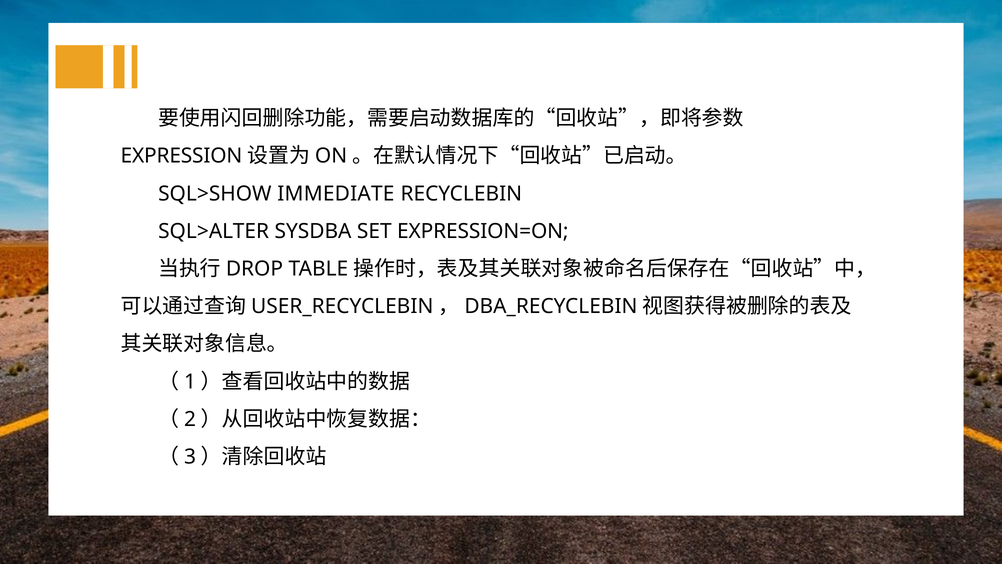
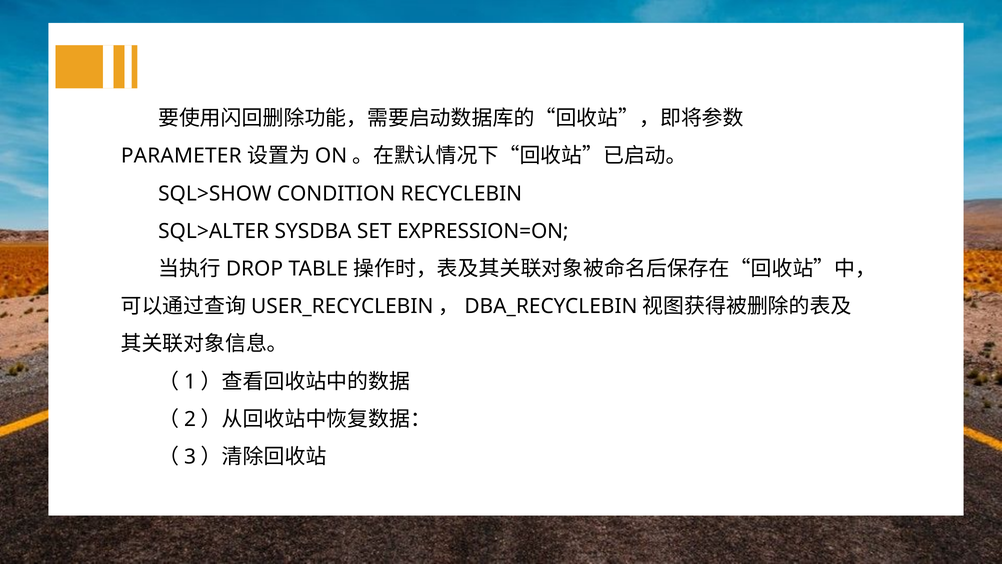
EXPRESSION: EXPRESSION -> PARAMETER (181, 156)
IMMEDIATE: IMMEDIATE -> CONDITION (336, 194)
